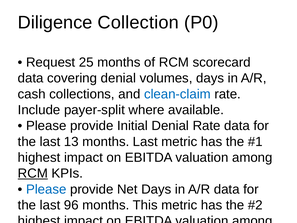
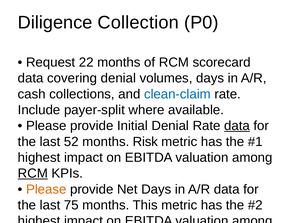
25: 25 -> 22 (86, 62)
data underline: none -> present (237, 126)
13: 13 -> 52 (71, 142)
months Last: Last -> Risk (145, 142)
Please colour: blue -> orange (46, 189)
96: 96 -> 75 (71, 205)
